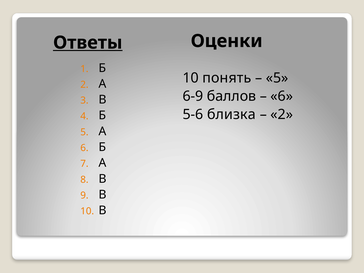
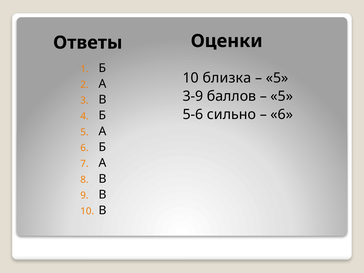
Ответы underline: present -> none (88, 43)
понять: понять -> близка (227, 78)
6-9: 6-9 -> 3-9 (193, 96)
6: 6 -> 5 (282, 96)
близка: близка -> сильно (231, 114)
2: 2 -> 6 (282, 114)
